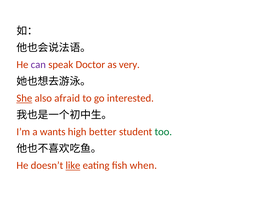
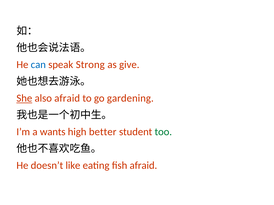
can colour: purple -> blue (38, 65)
Doctor: Doctor -> Strong (90, 65)
very: very -> give (129, 65)
interested: interested -> gardening (130, 99)
like underline: present -> none (73, 166)
fish when: when -> afraid (143, 166)
